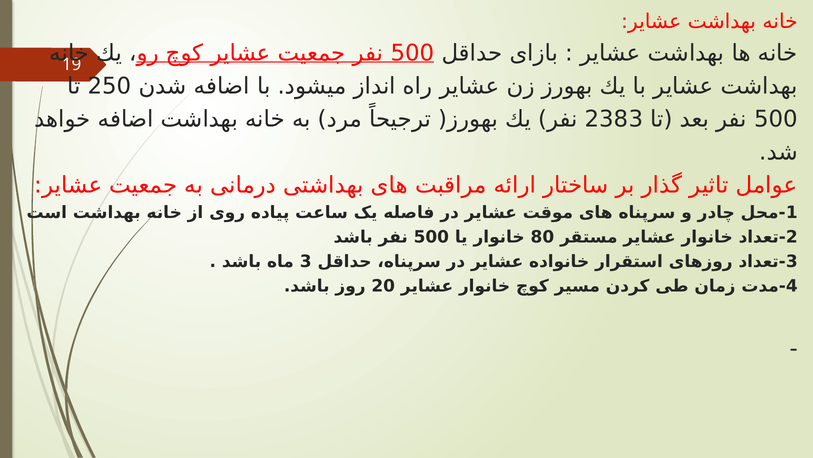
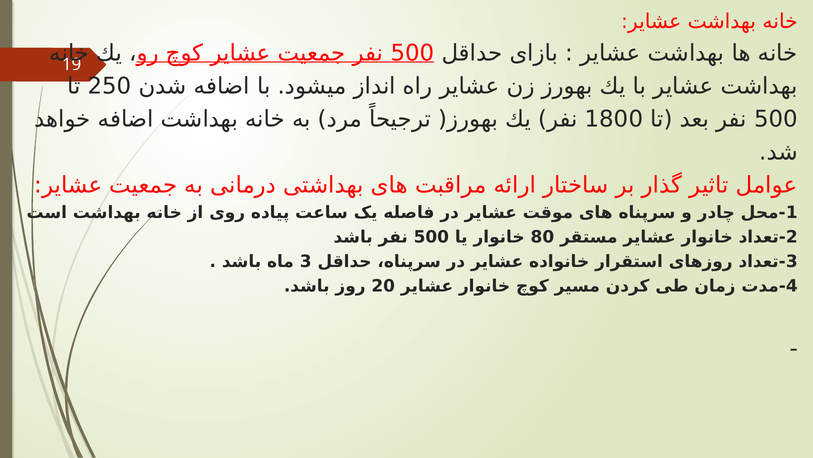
2383: 2383 -> 1800 (614, 119)
